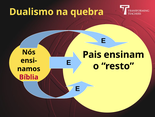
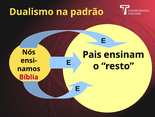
quebra: quebra -> padrão (87, 12)
